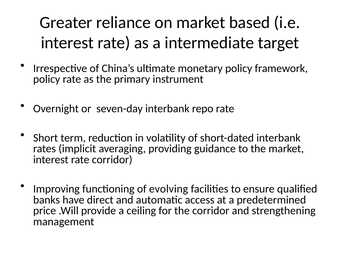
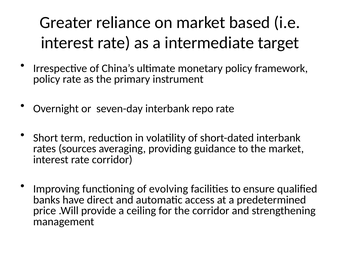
implicit: implicit -> sources (77, 149)
